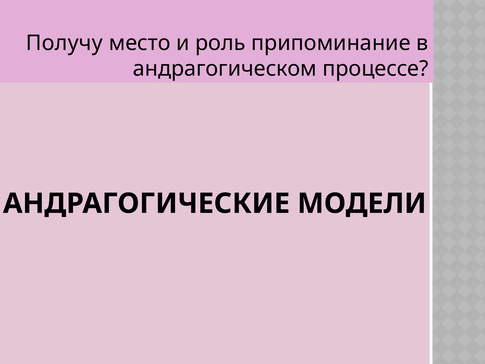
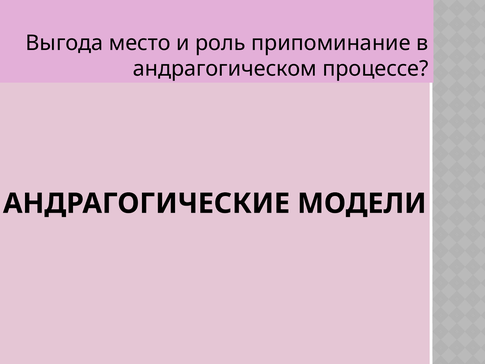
Получу: Получу -> Выгода (64, 43)
